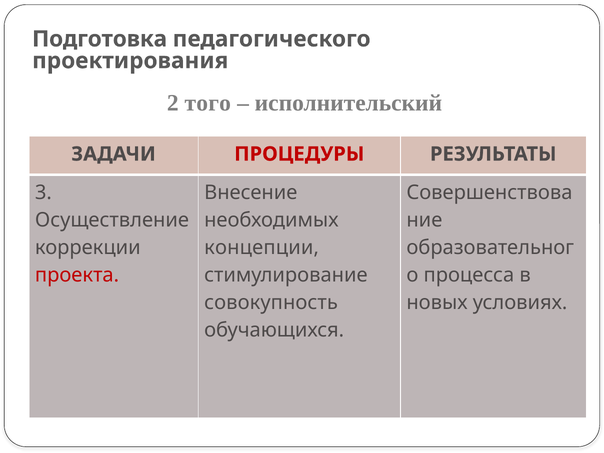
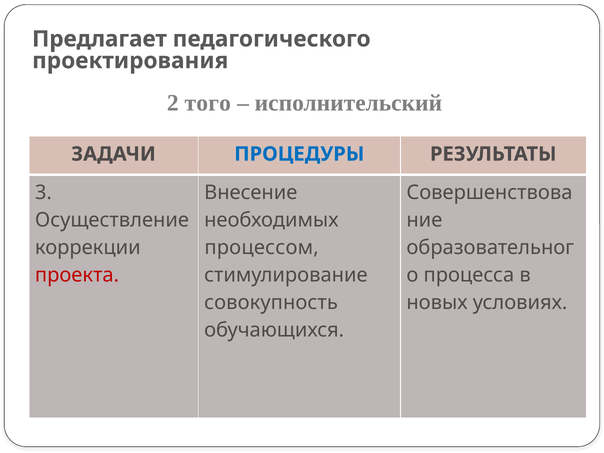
Подготовка: Подготовка -> Предлагает (100, 39)
ПРОЦЕДУРЫ colour: red -> blue (299, 154)
концепции: концепции -> процессом (262, 248)
